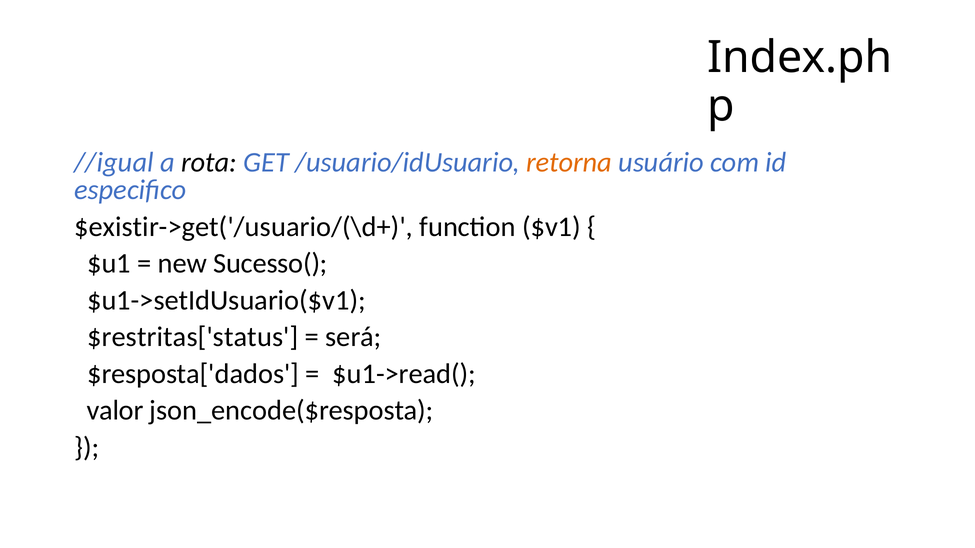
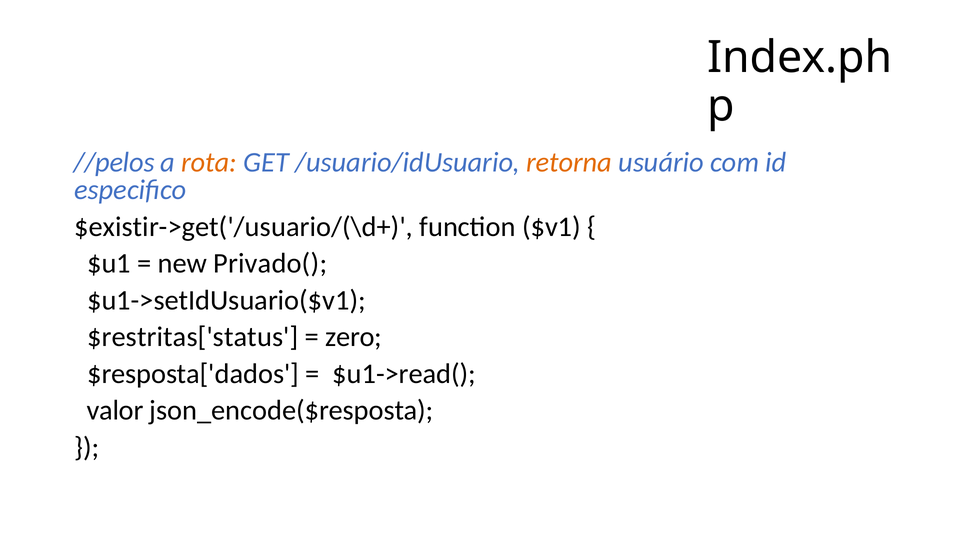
//igual: //igual -> //pelos (114, 162)
rota colour: black -> orange (209, 162)
Sucesso(: Sucesso( -> Privado( (270, 264)
será: será -> zero (354, 337)
